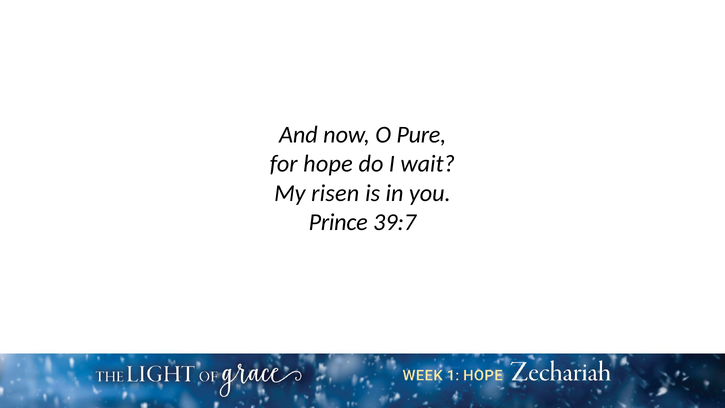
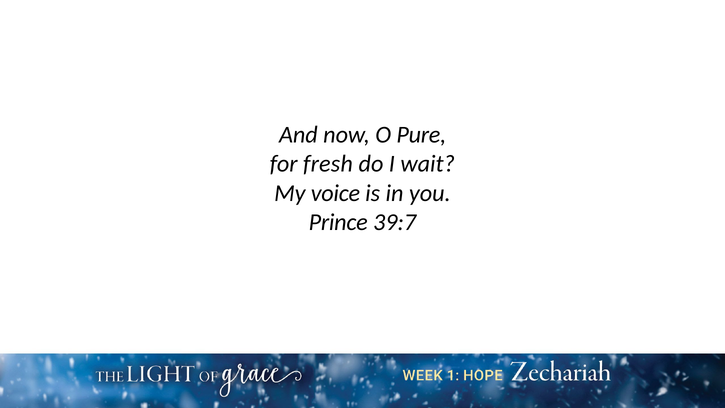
hope: hope -> fresh (328, 164)
risen: risen -> voice (335, 193)
